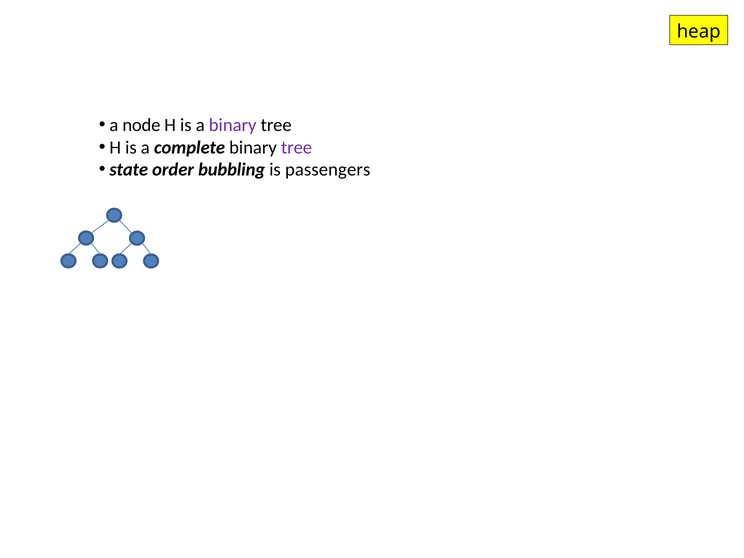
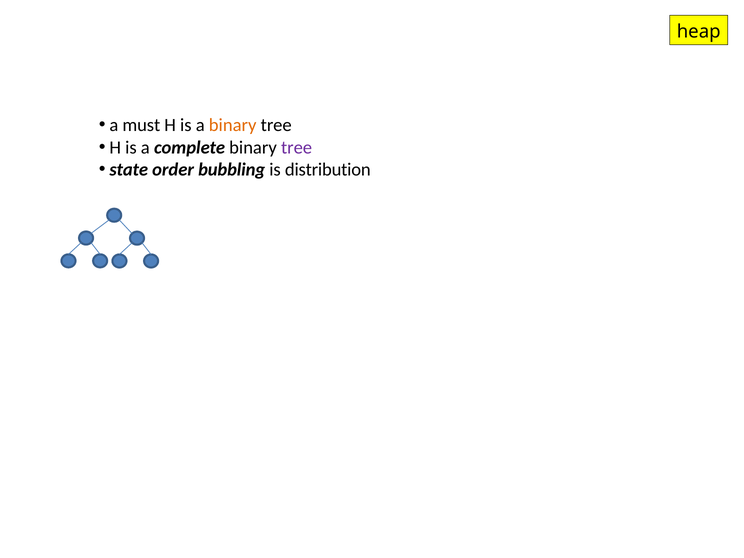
node: node -> must (141, 125)
binary colour: purple -> orange (233, 125)
passengers: passengers -> distribution (328, 170)
